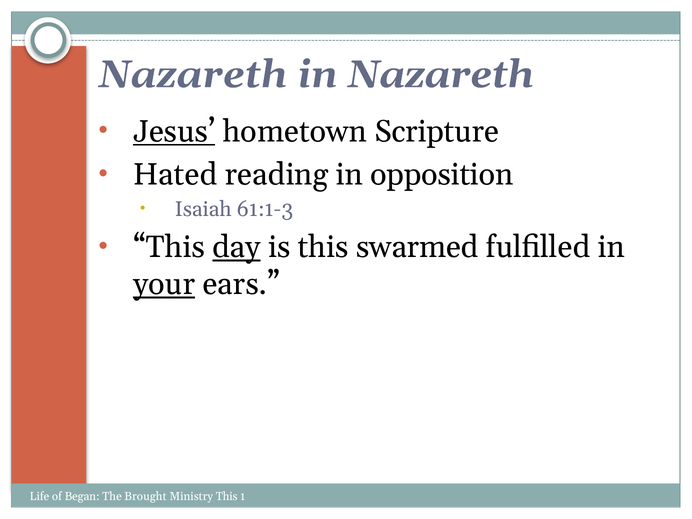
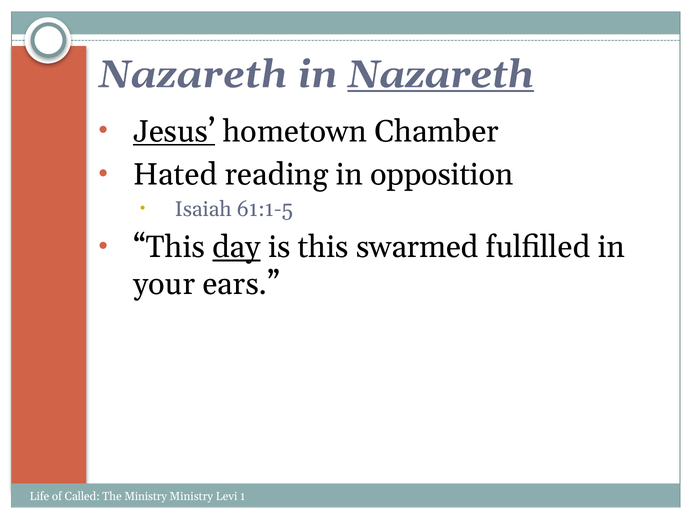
Nazareth underline: none -> present (441, 75)
Scripture: Scripture -> Chamber (437, 132)
61:1-3: 61:1-3 -> 61:1-5 (265, 209)
your underline: present -> none (164, 284)
Began: Began -> Called (82, 496)
The Brought: Brought -> Ministry (146, 496)
Ministry This: This -> Levi (227, 496)
